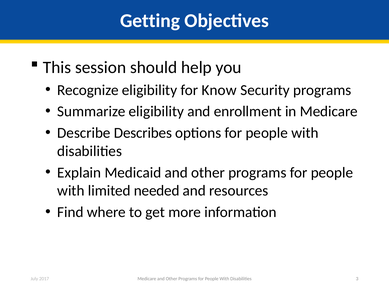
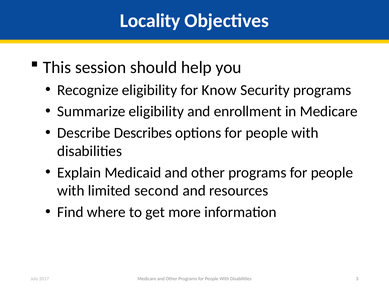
Getting: Getting -> Locality (150, 21)
needed: needed -> second (157, 191)
